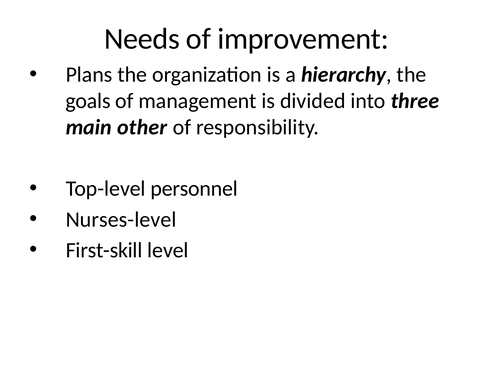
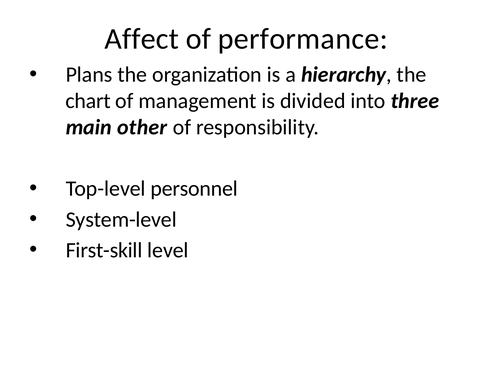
Needs: Needs -> Affect (142, 39)
improvement: improvement -> performance (303, 39)
goals: goals -> chart (88, 101)
Nurses-level: Nurses-level -> System-level (121, 219)
